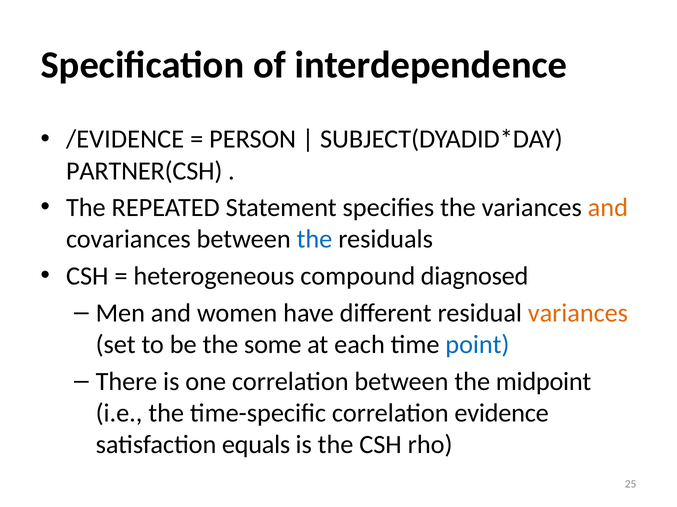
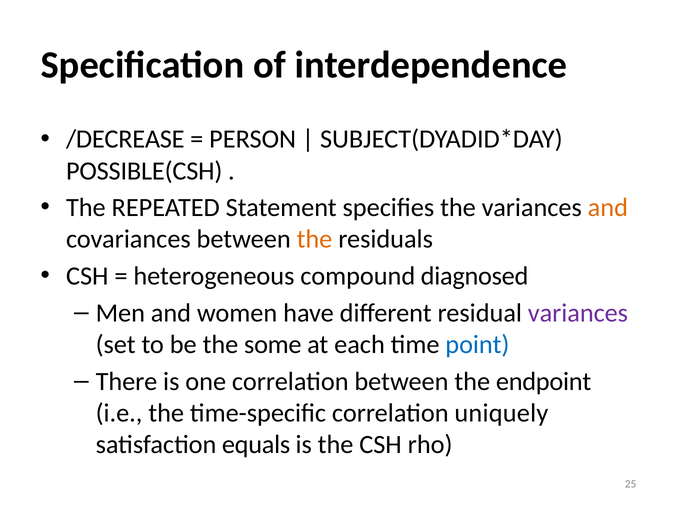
/EVIDENCE: /EVIDENCE -> /DECREASE (125, 140)
PARTNER(CSH: PARTNER(CSH -> POSSIBLE(CSH (144, 171)
the colour: blue -> orange (314, 240)
variances colour: orange -> purple (578, 313)
midpoint: midpoint -> endpoint (544, 382)
evidence: evidence -> uniquely (501, 414)
